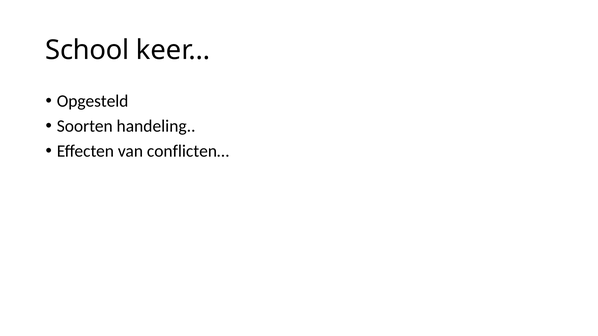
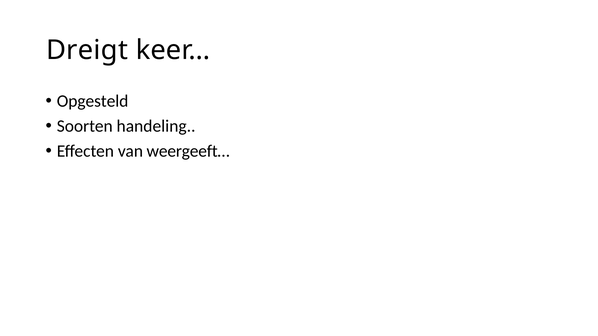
School: School -> Dreigt (87, 50)
conflicten…: conflicten… -> weergeeft… (188, 151)
